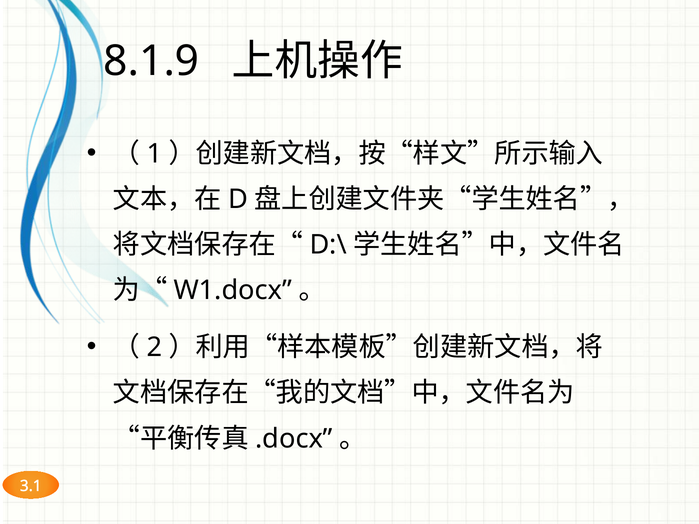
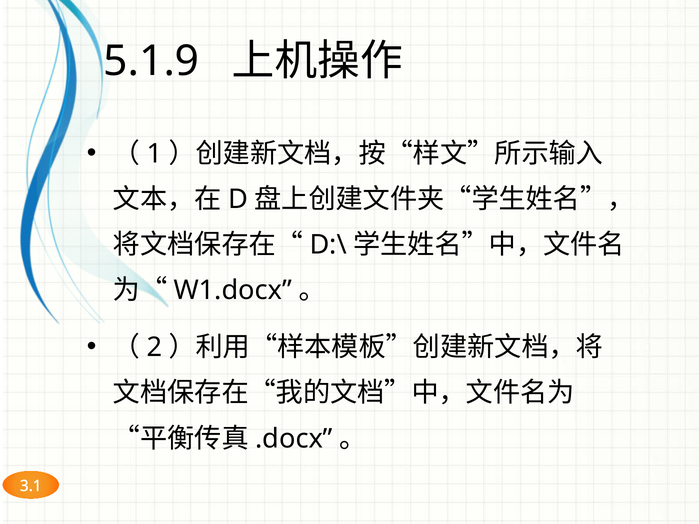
8.1.9: 8.1.9 -> 5.1.9 (151, 61)
